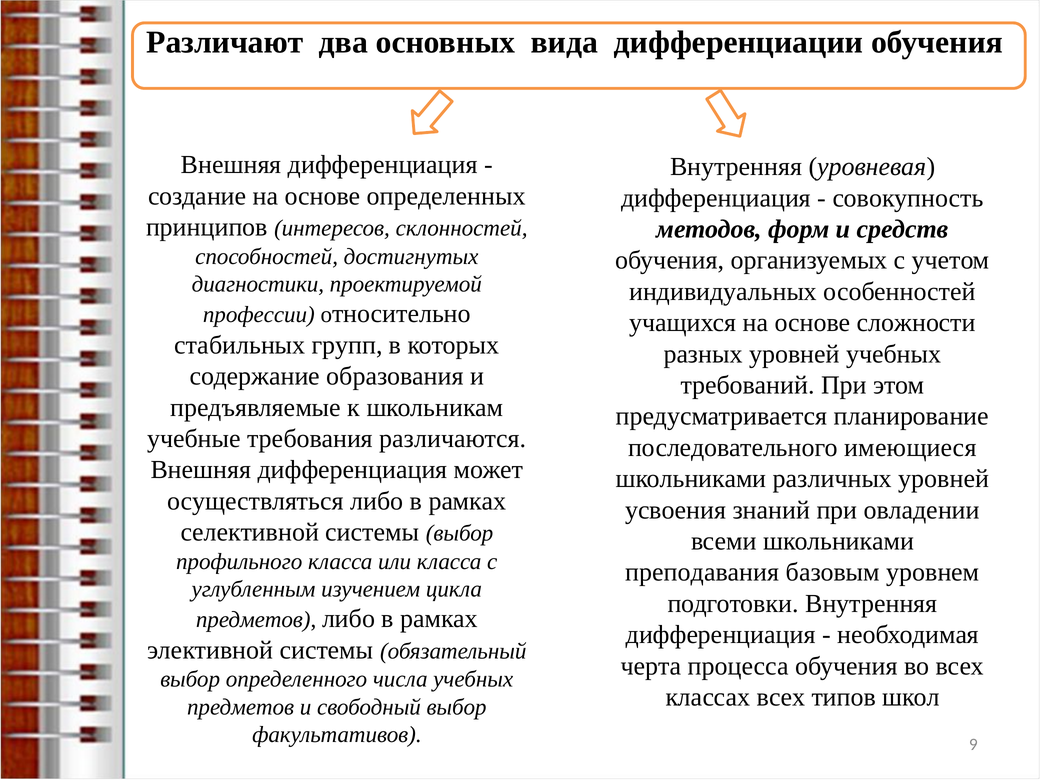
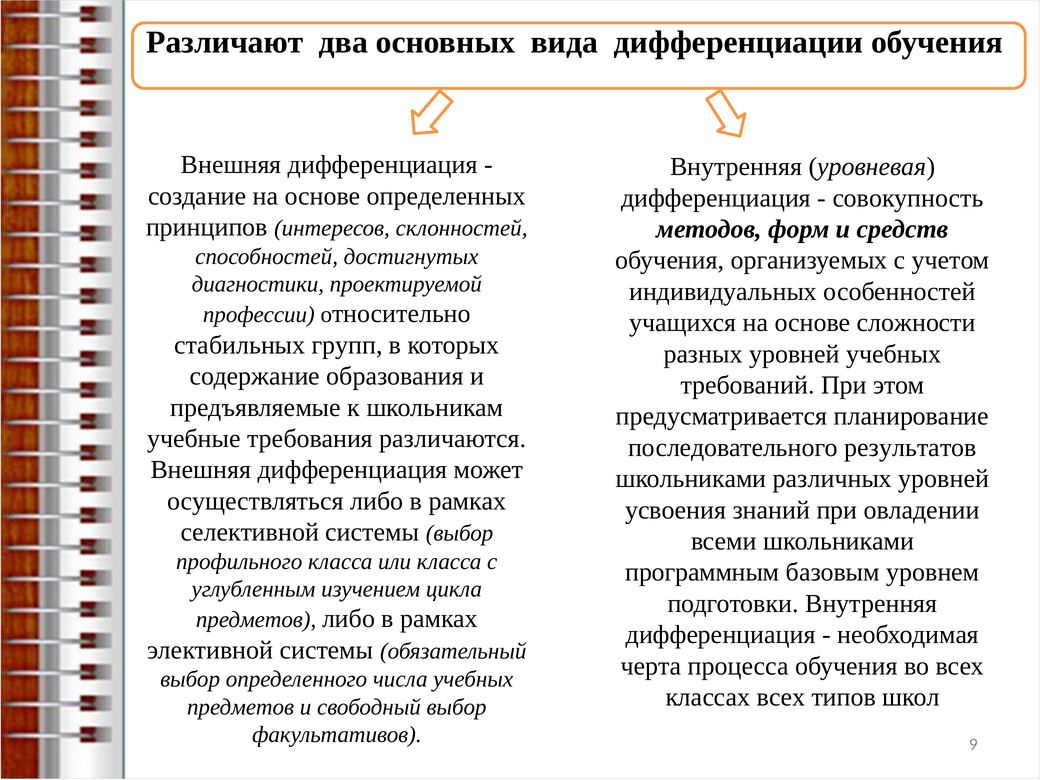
имеющиеся: имеющиеся -> результатов (910, 448)
преподавания: преподавания -> программным (702, 572)
